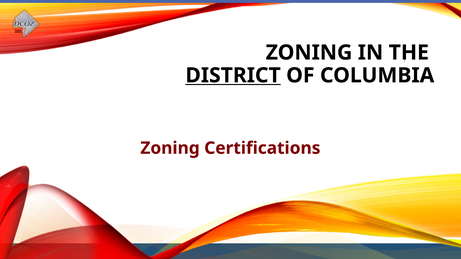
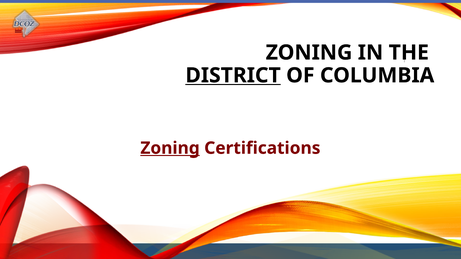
Zoning underline: none -> present (170, 148)
